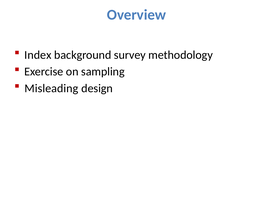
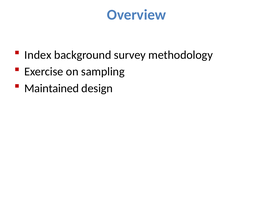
Misleading: Misleading -> Maintained (52, 88)
